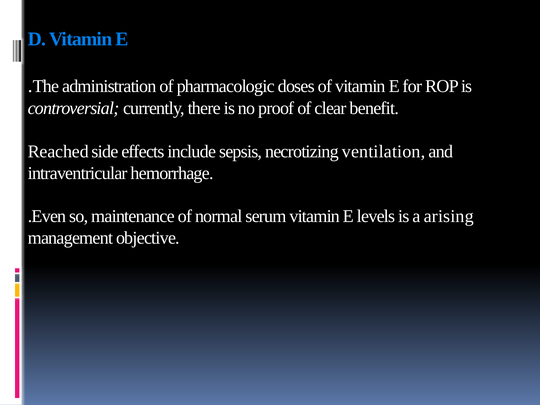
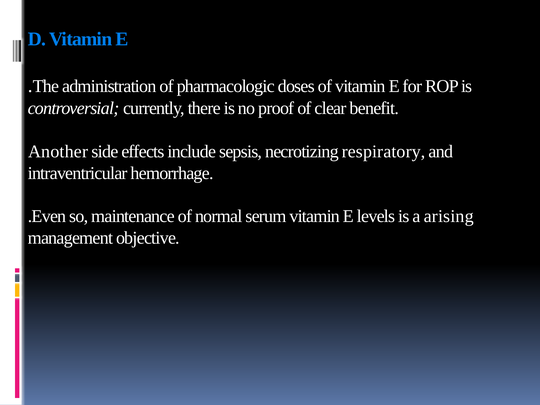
Reached: Reached -> Another (58, 151)
ventilation: ventilation -> respiratory (384, 151)
